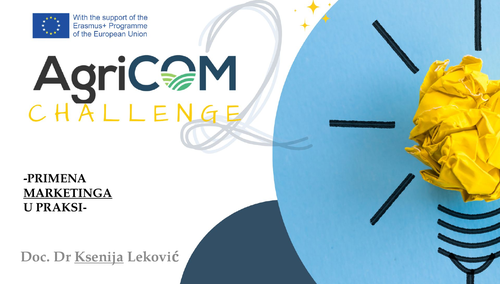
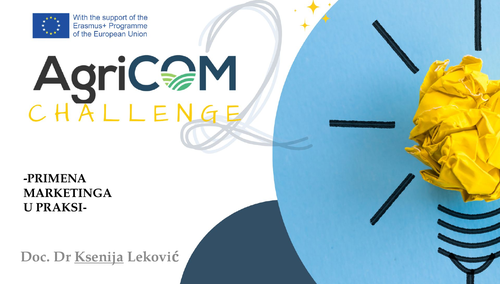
MARKETINGA underline: present -> none (68, 193)
